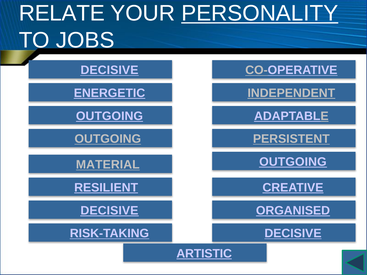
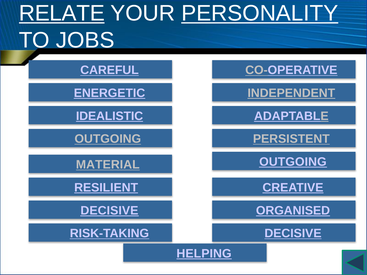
RELATE underline: none -> present (62, 13)
DECISIVE: DECISIVE -> CAREFUL (110, 70)
OUTGOING: OUTGOING -> IDEALISTIC (110, 116)
ARTISTIC: ARTISTIC -> HELPING (204, 254)
